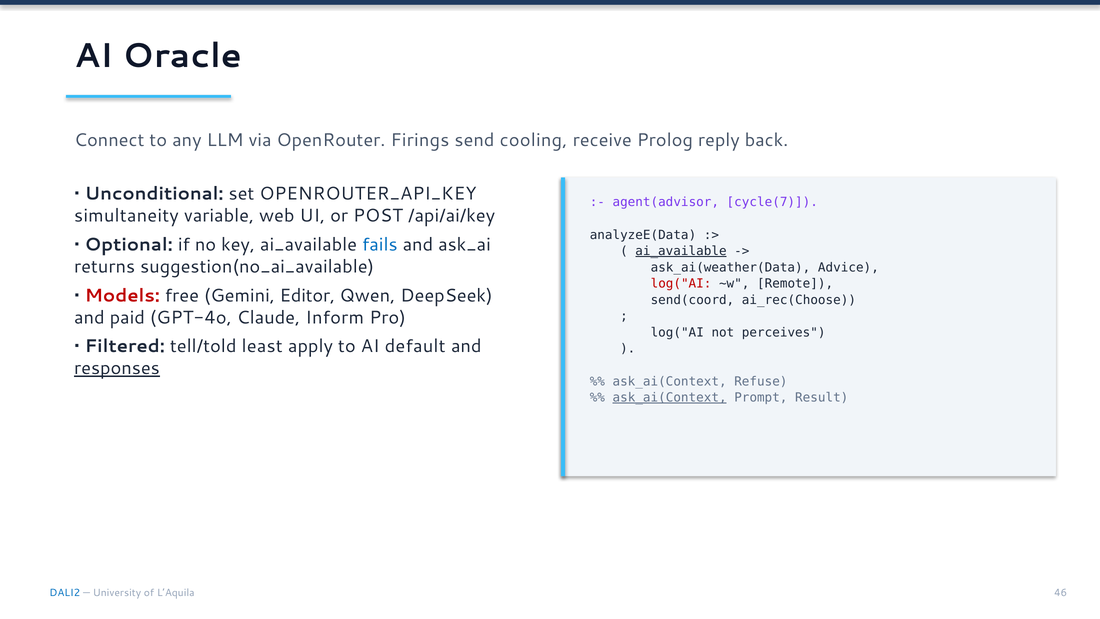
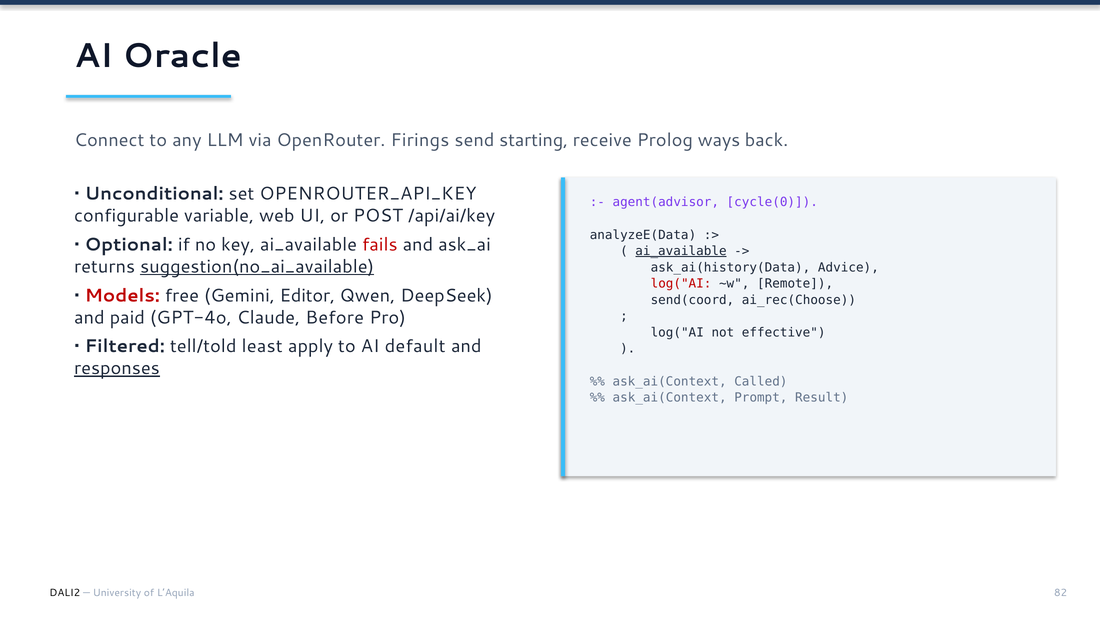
cooling: cooling -> starting (534, 140)
reply: reply -> ways (719, 140)
cycle(7: cycle(7 -> cycle(0 (772, 202)
simultaneity: simultaneity -> configurable (127, 216)
fails colour: blue -> red (380, 245)
suggestion(no_ai_available underline: none -> present (257, 267)
ask_ai(weather(Data: ask_ai(weather(Data -> ask_ai(history(Data (730, 267)
Inform: Inform -> Before (335, 317)
perceives: perceives -> effective (784, 332)
Refuse: Refuse -> Called (761, 381)
ask_ai(Context underline: present -> none (670, 398)
DALI2 colour: blue -> black (65, 593)
46: 46 -> 82 (1061, 593)
